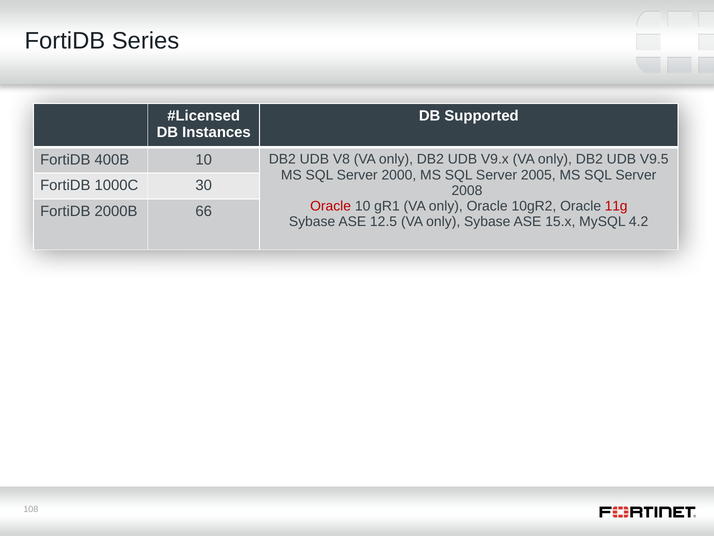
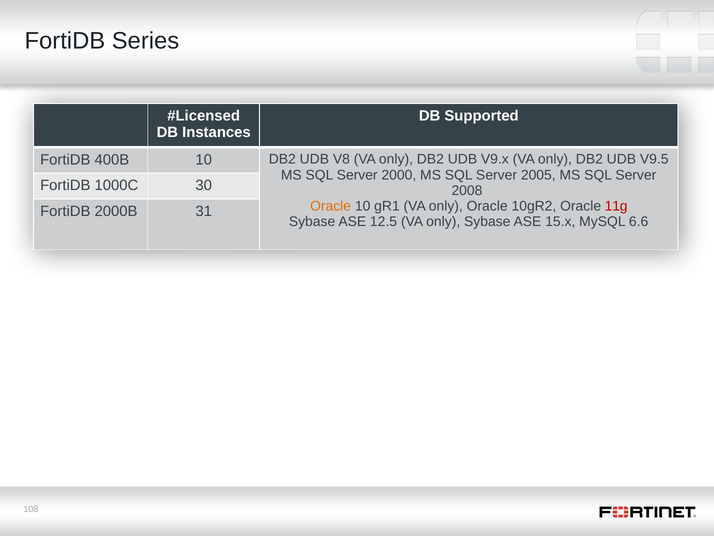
Oracle colour: red -> orange (331, 206)
66: 66 -> 31 (204, 211)
4.2: 4.2 -> 6.6 (639, 222)
